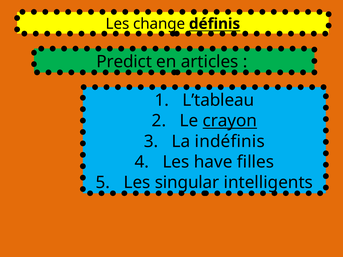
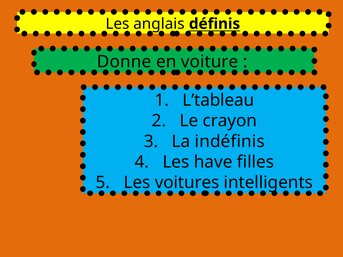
change: change -> anglais (159, 24)
Predict: Predict -> Donne (124, 62)
articles: articles -> voiture (210, 62)
crayon underline: present -> none (230, 121)
singular: singular -> voitures (187, 183)
